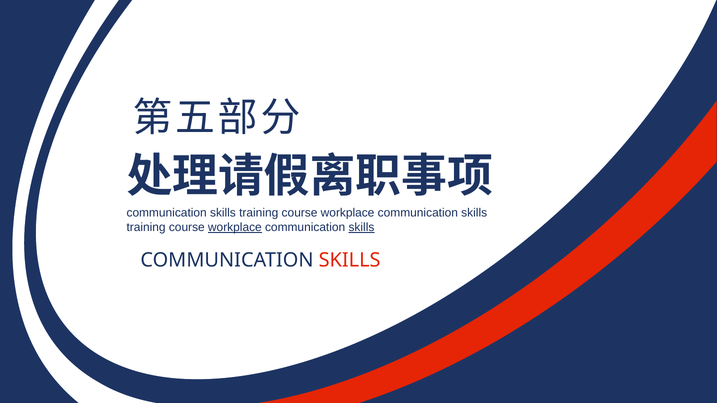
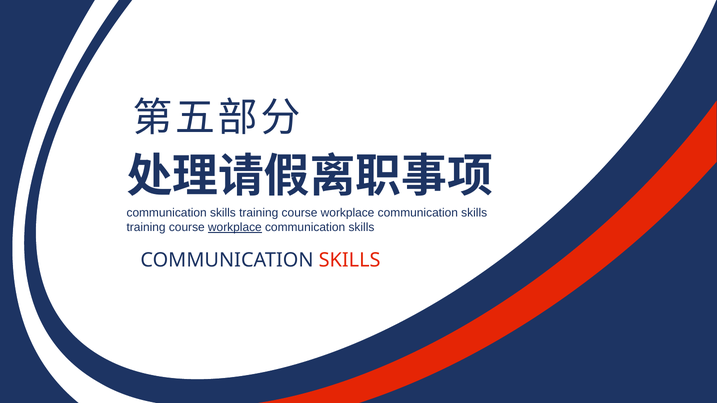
skills underline: present -> none (361, 228)
